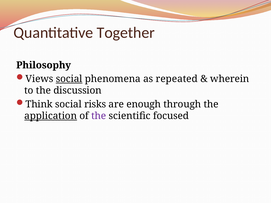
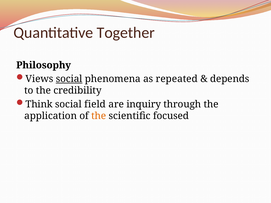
wherein: wherein -> depends (230, 79)
discussion: discussion -> credibility (77, 91)
risks: risks -> field (95, 104)
enough: enough -> inquiry (144, 104)
application underline: present -> none (51, 116)
the colour: purple -> orange (99, 116)
